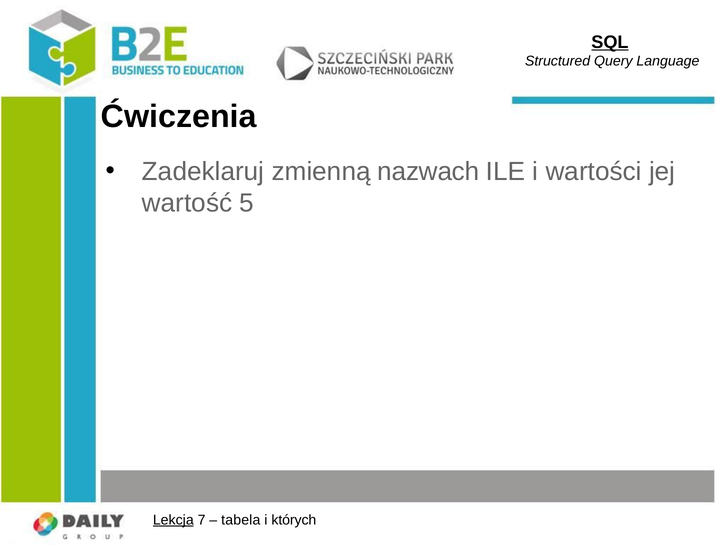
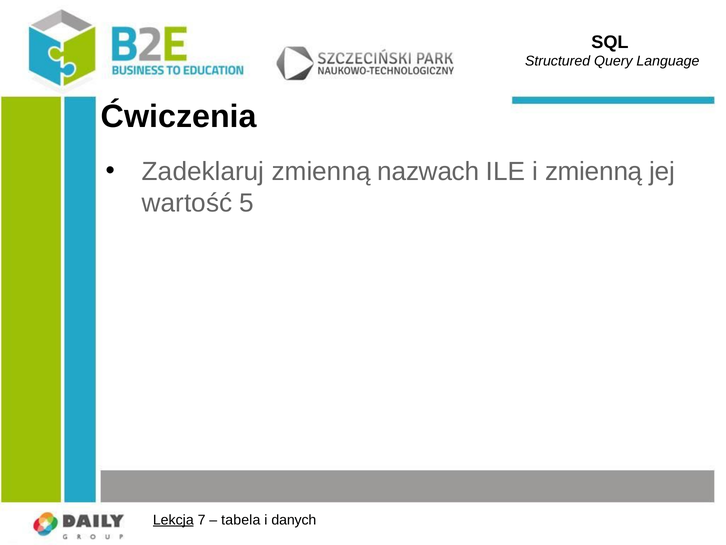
SQL underline: present -> none (610, 42)
i wartości: wartości -> zmienną (594, 171)
których: których -> danych (294, 519)
